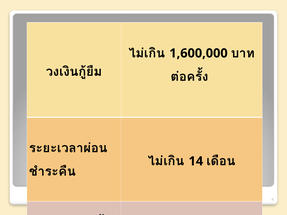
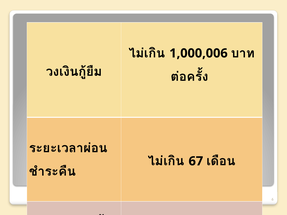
1,600,000: 1,600,000 -> 1,000,006 (198, 53)
14: 14 -> 67 (196, 161)
